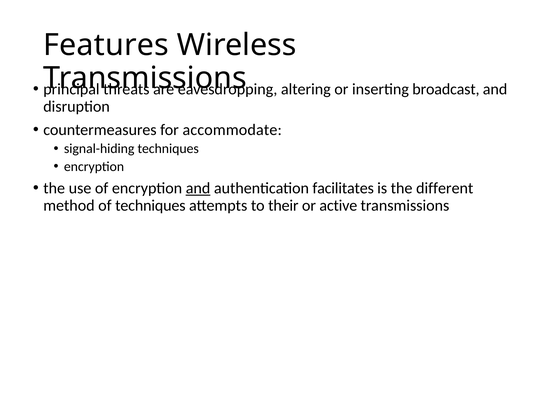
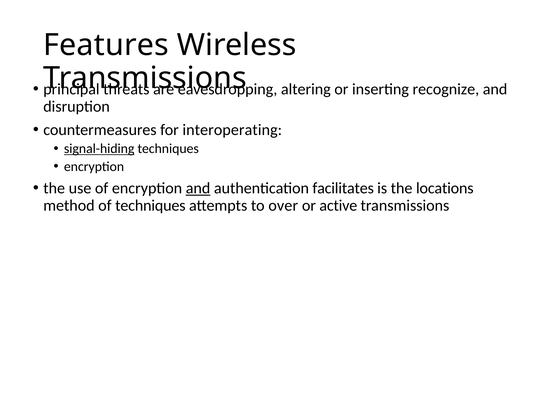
broadcast: broadcast -> recognize (446, 89)
accommodate: accommodate -> interoperating (232, 130)
signal-hiding underline: none -> present (99, 149)
different: different -> locations (445, 188)
their: their -> over (283, 205)
